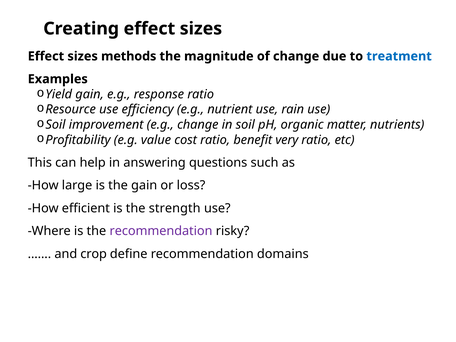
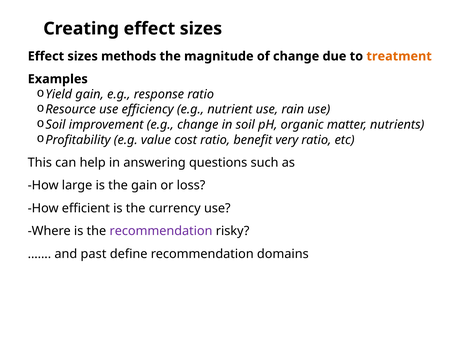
treatment colour: blue -> orange (399, 56)
strength: strength -> currency (175, 208)
crop: crop -> past (93, 254)
